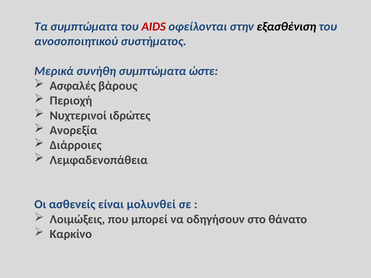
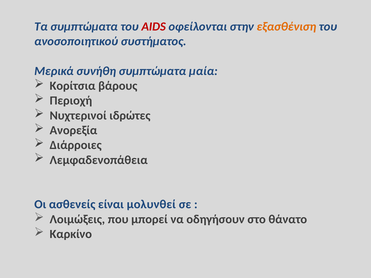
εξασθένιση colour: black -> orange (286, 27)
ώστε: ώστε -> μαία (203, 71)
Ασφαλές: Ασφαλές -> Κορίτσια (73, 86)
